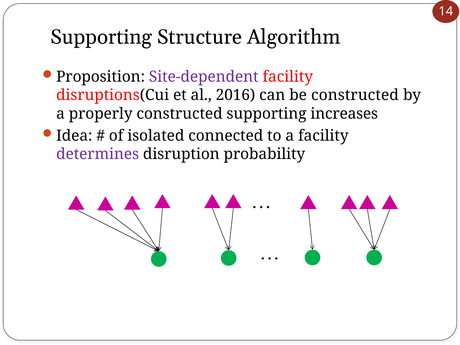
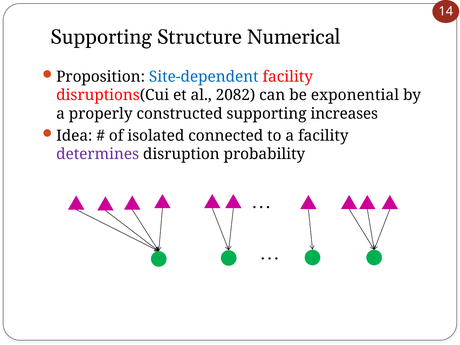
Algorithm: Algorithm -> Numerical (294, 37)
Site-dependent colour: purple -> blue (204, 77)
2016: 2016 -> 2082 (235, 95)
be constructed: constructed -> exponential (355, 95)
